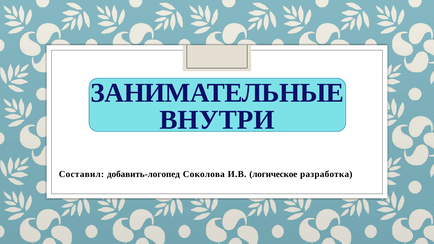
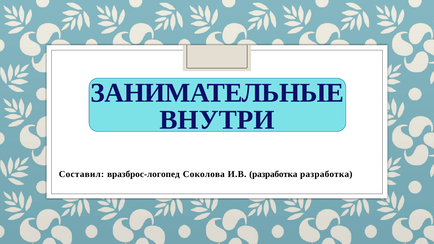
добавить-логопед: добавить-логопед -> вразброс-логопед (143, 174)
И.В логическое: логическое -> разработка (273, 174)
